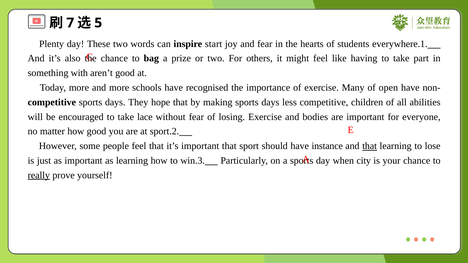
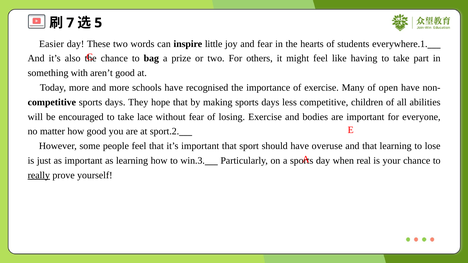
Plenty: Plenty -> Easier (52, 44)
start: start -> little (214, 44)
instance: instance -> overuse (327, 146)
that underline: present -> none (370, 146)
city: city -> real (364, 161)
